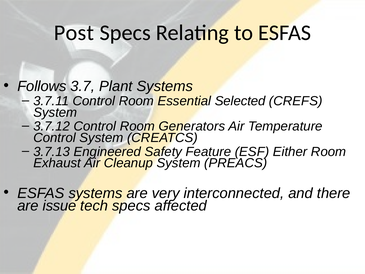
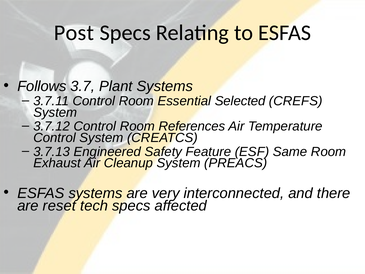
Generators: Generators -> References (192, 126)
Either: Either -> Same (290, 152)
issue: issue -> reset (59, 206)
